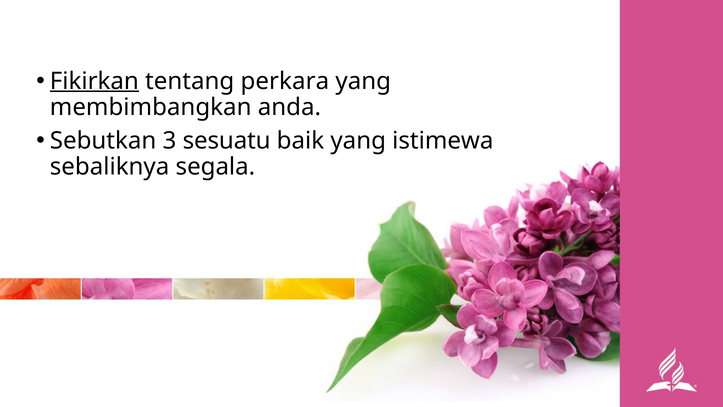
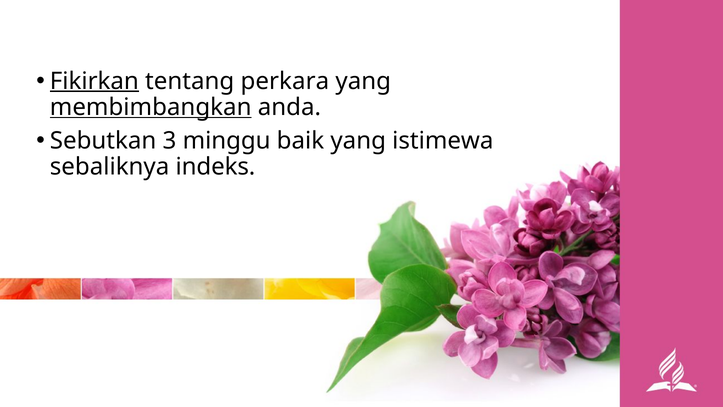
membimbangkan underline: none -> present (151, 107)
sesuatu: sesuatu -> minggu (227, 141)
segala: segala -> indeks (215, 167)
